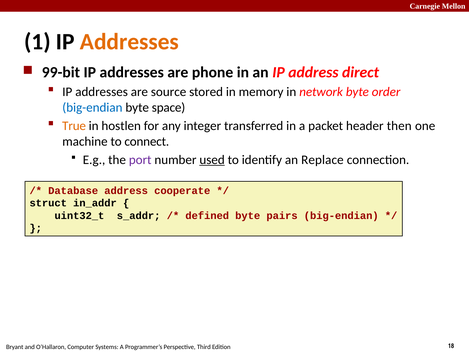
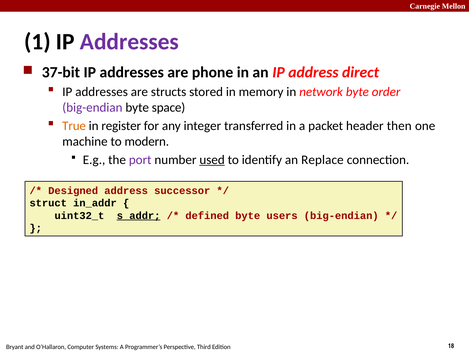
Addresses colour: orange -> purple (129, 42)
99-bit: 99-bit -> 37-bit (61, 72)
source: source -> structs (169, 92)
big-endian colour: blue -> purple (92, 108)
hostlen: hostlen -> register (121, 126)
connect: connect -> modern (147, 141)
Database: Database -> Designed (73, 190)
cooperate: cooperate -> successor (182, 190)
s_addr underline: none -> present (139, 215)
pairs: pairs -> users (282, 215)
